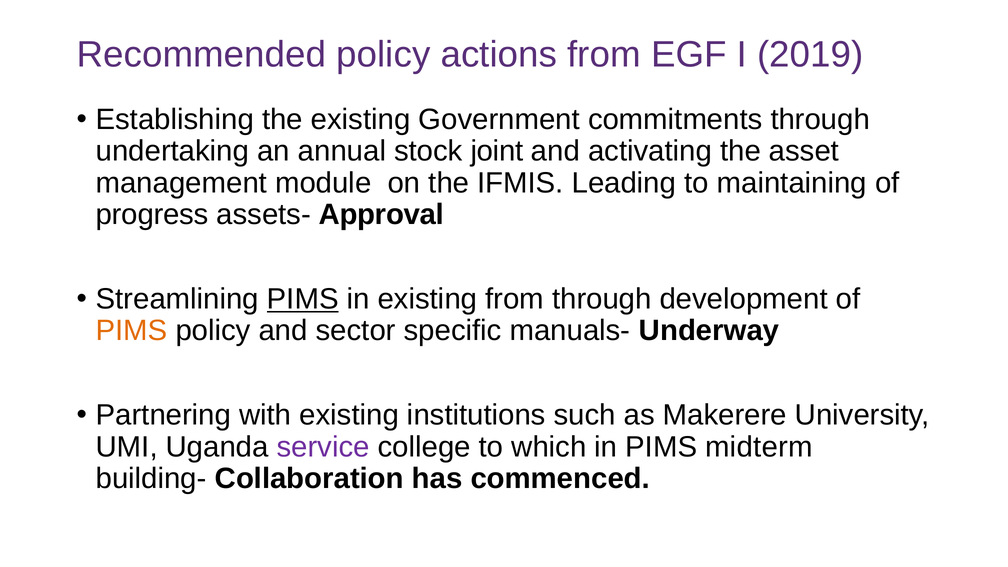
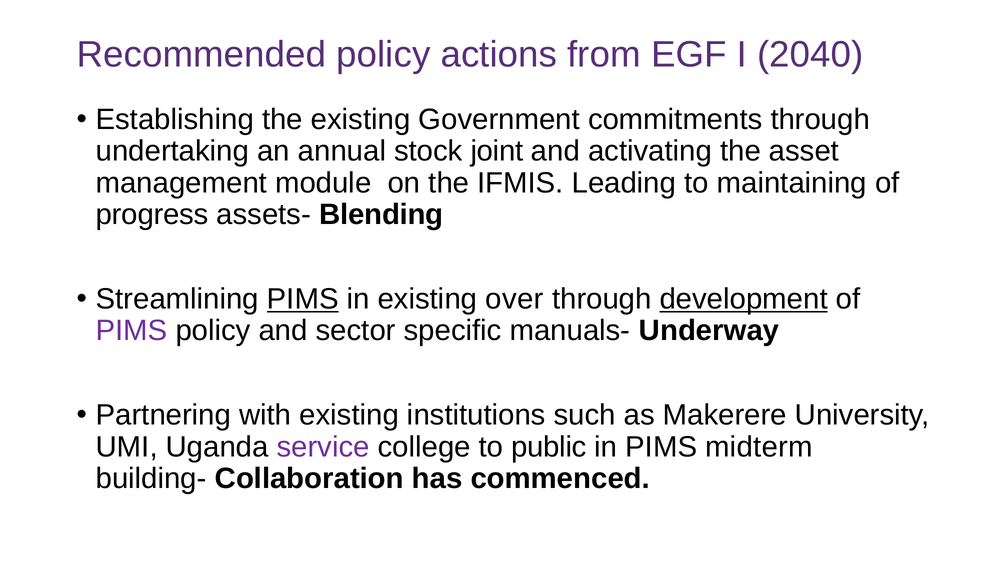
2019: 2019 -> 2040 (810, 55)
Approval: Approval -> Blending (381, 215)
existing from: from -> over (514, 299)
development underline: none -> present (744, 299)
PIMS colour: orange -> purple (132, 331)
which: which -> public (549, 447)
